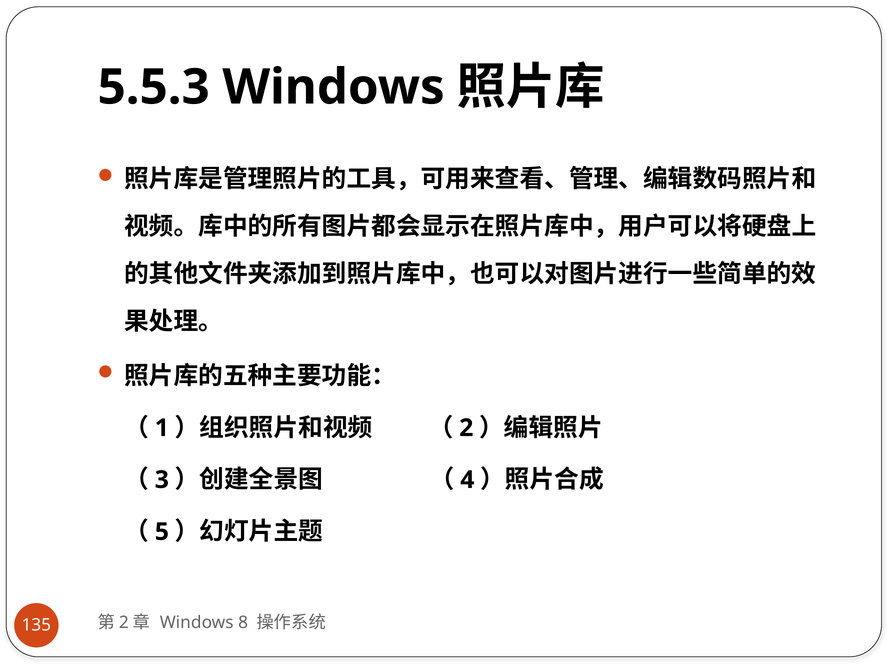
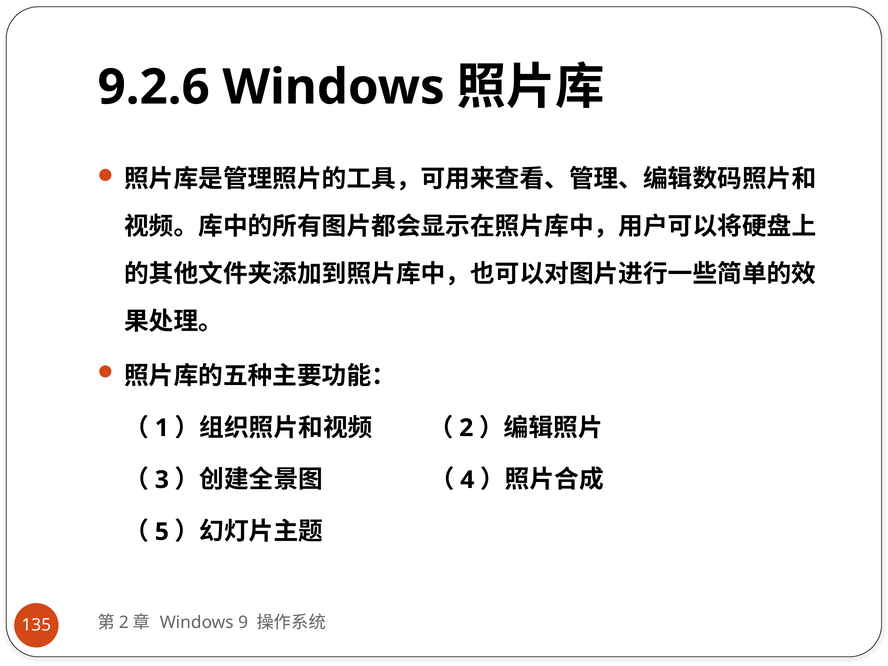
5.5.3: 5.5.3 -> 9.2.6 (154, 87)
8: 8 -> 9 (243, 623)
